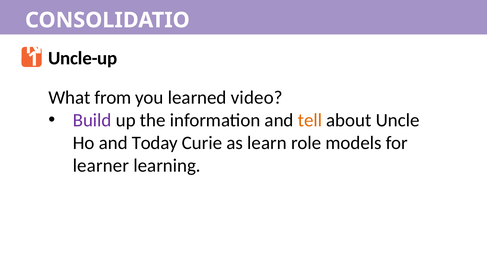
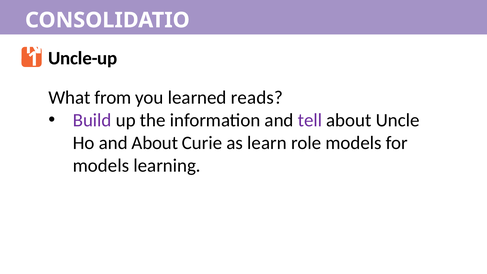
video: video -> reads (257, 97)
tell colour: orange -> purple (310, 120)
and Today: Today -> About (155, 143)
learner: learner -> models (101, 166)
